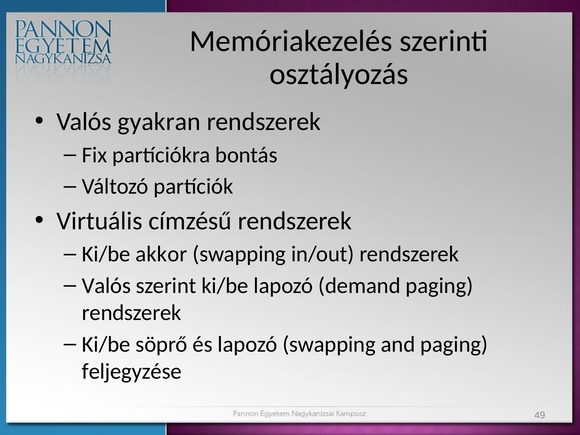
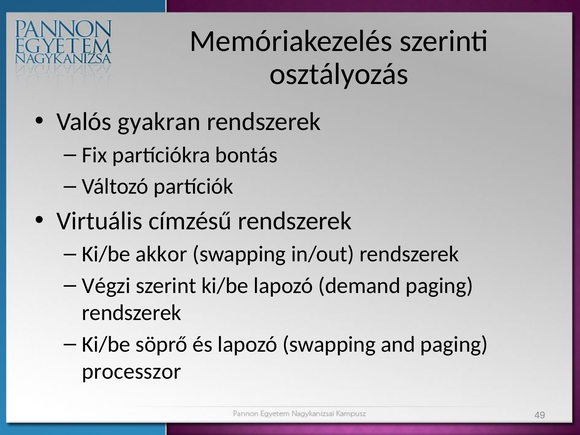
Valós: Valós -> Végzi (106, 286)
feljegyzése: feljegyzése -> processzor (132, 371)
